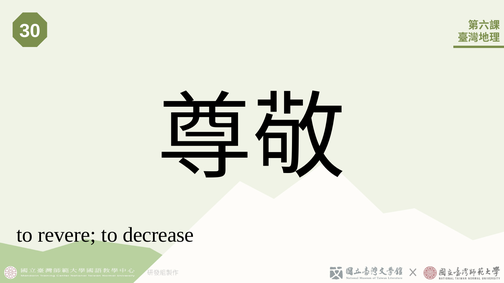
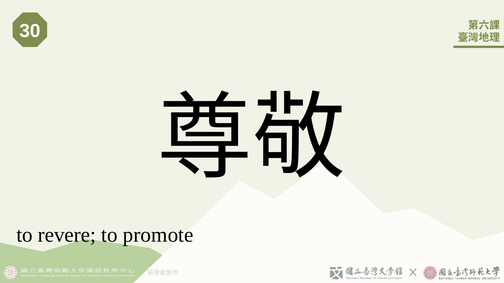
decrease: decrease -> promote (158, 235)
